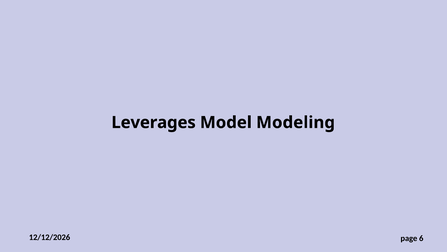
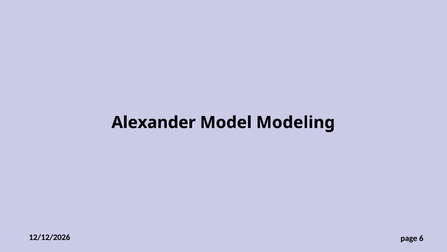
Leverages: Leverages -> Alexander (154, 122)
